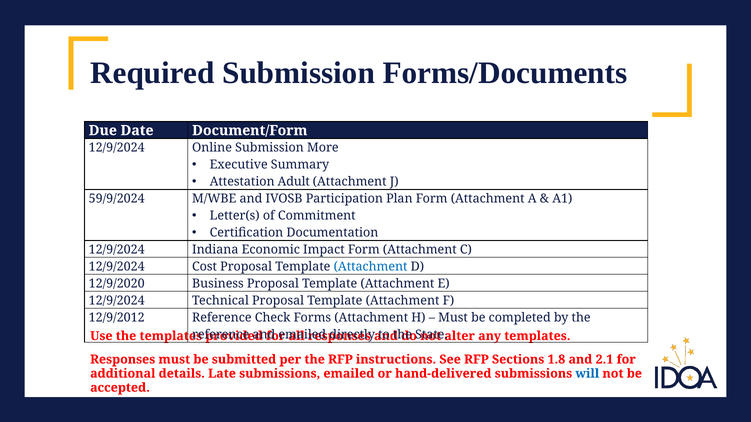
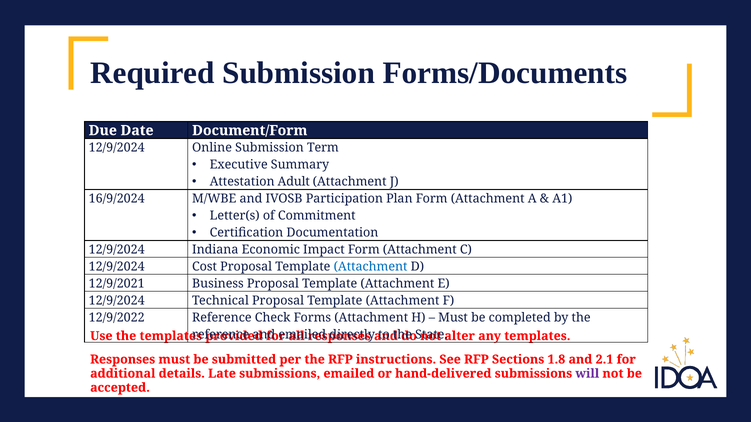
More: More -> Term (323, 148)
59/9/2024: 59/9/2024 -> 16/9/2024 (117, 199)
12/9/2020: 12/9/2020 -> 12/9/2021 (117, 284)
12/9/2012: 12/9/2012 -> 12/9/2022 (117, 318)
will colour: blue -> purple (587, 374)
